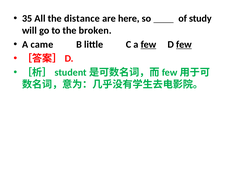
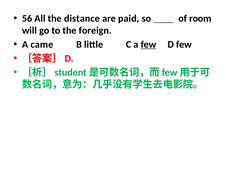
35: 35 -> 56 (27, 18)
here: here -> paid (129, 18)
study: study -> room (200, 18)
broken: broken -> foreign (95, 31)
few underline: present -> none (184, 45)
